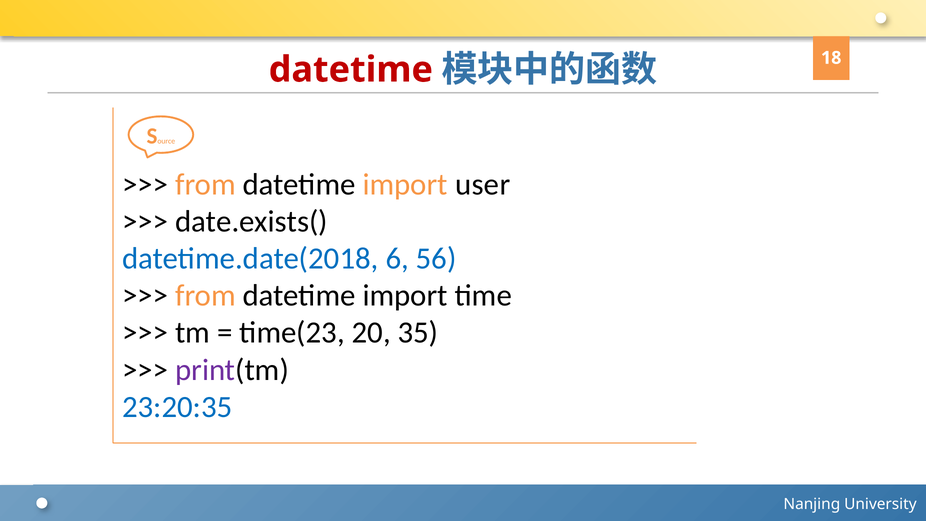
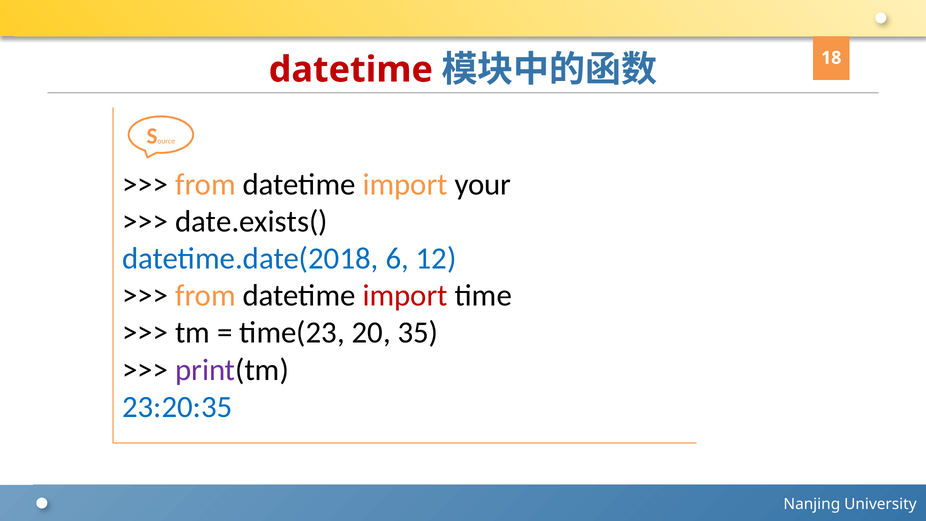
user: user -> your (483, 185)
56: 56 -> 12 (436, 259)
import colour: black -> red (405, 296)
